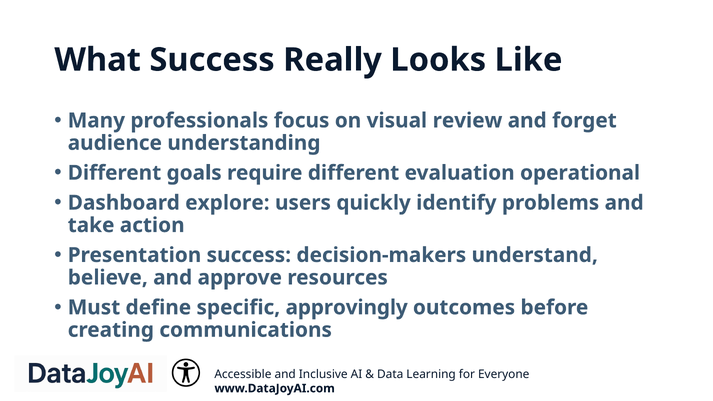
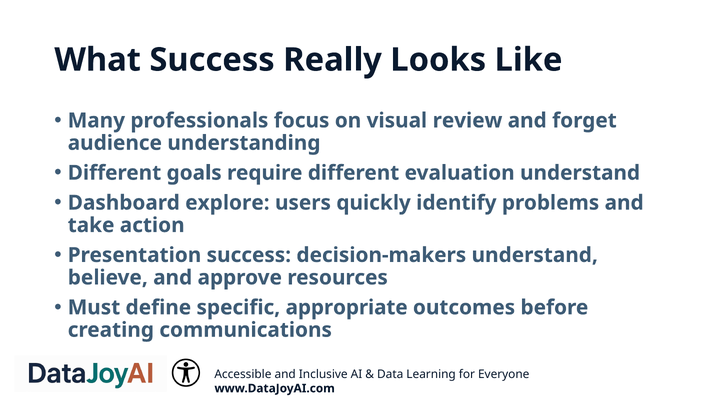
evaluation operational: operational -> understand (580, 173)
approvingly: approvingly -> appropriate (347, 308)
